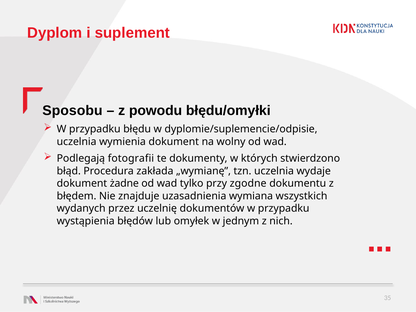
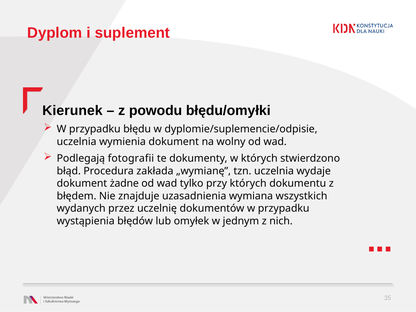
Sposobu: Sposobu -> Kierunek (72, 110)
przy zgodne: zgodne -> których (248, 184)
